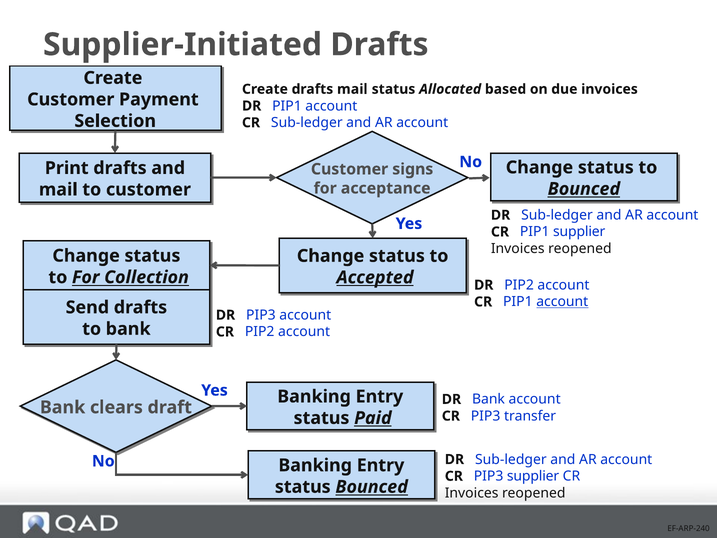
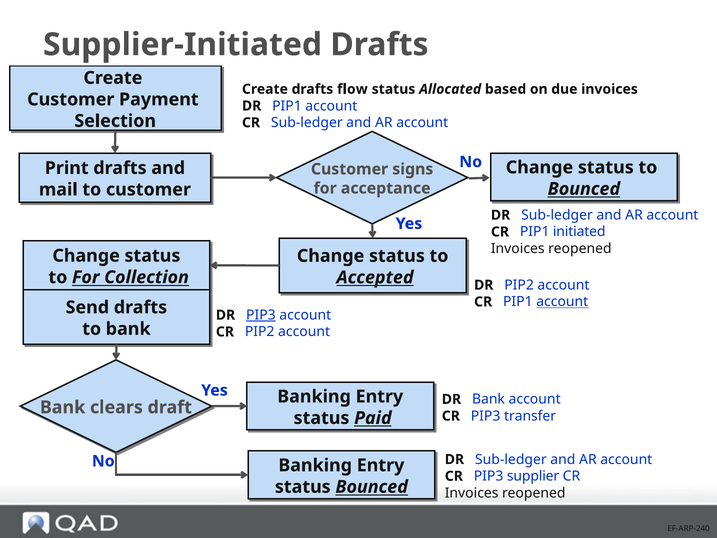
drafts mail: mail -> flow (352, 89)
PIP1 supplier: supplier -> initiated (579, 232)
PIP3 underline: none -> present (261, 315)
